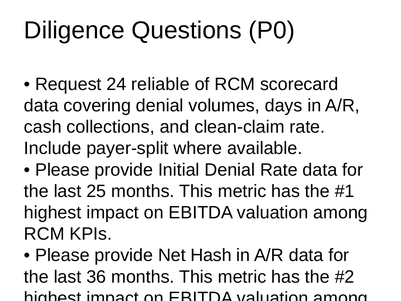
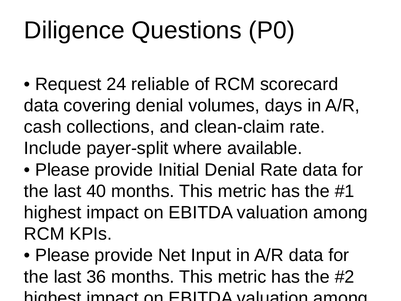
25: 25 -> 40 (96, 191)
Hash: Hash -> Input (211, 255)
